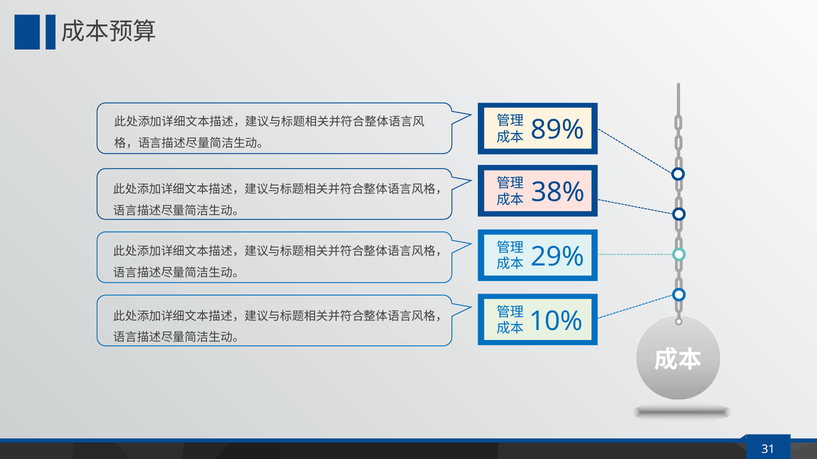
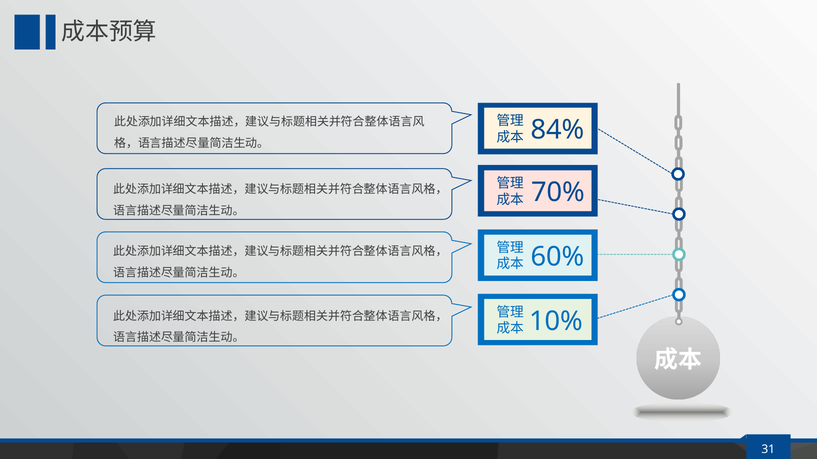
89%: 89% -> 84% (558, 130)
38%: 38% -> 70% (558, 193)
29%: 29% -> 60% (558, 257)
